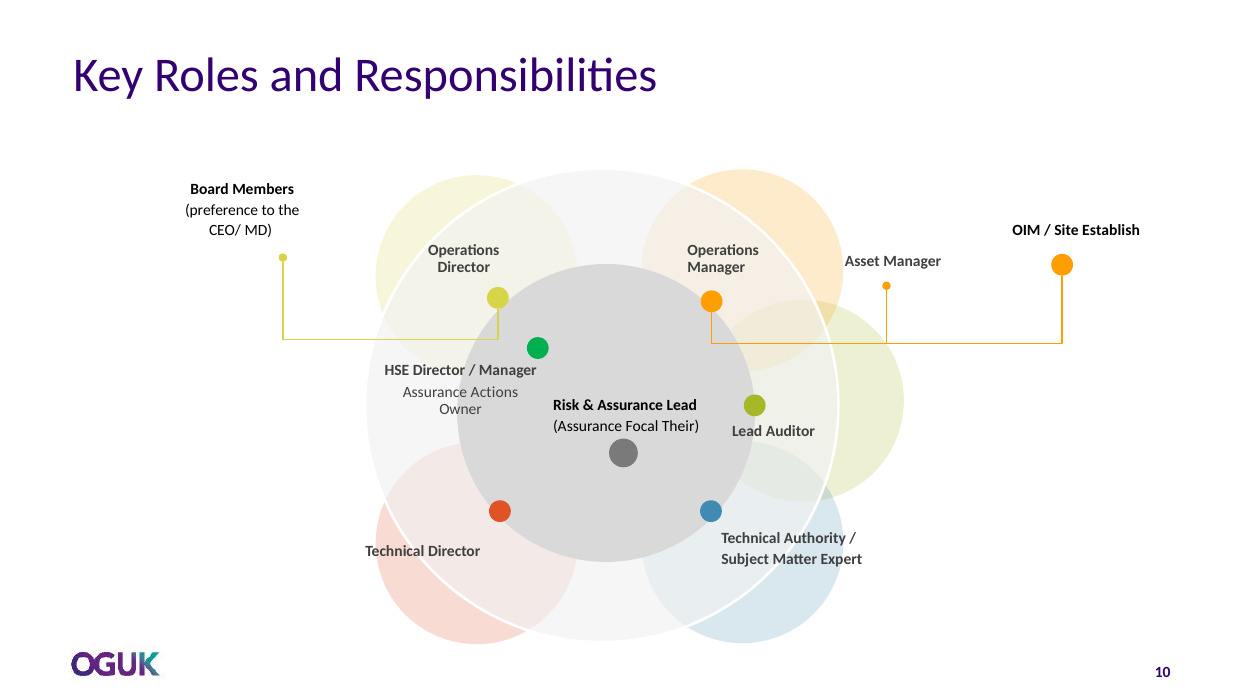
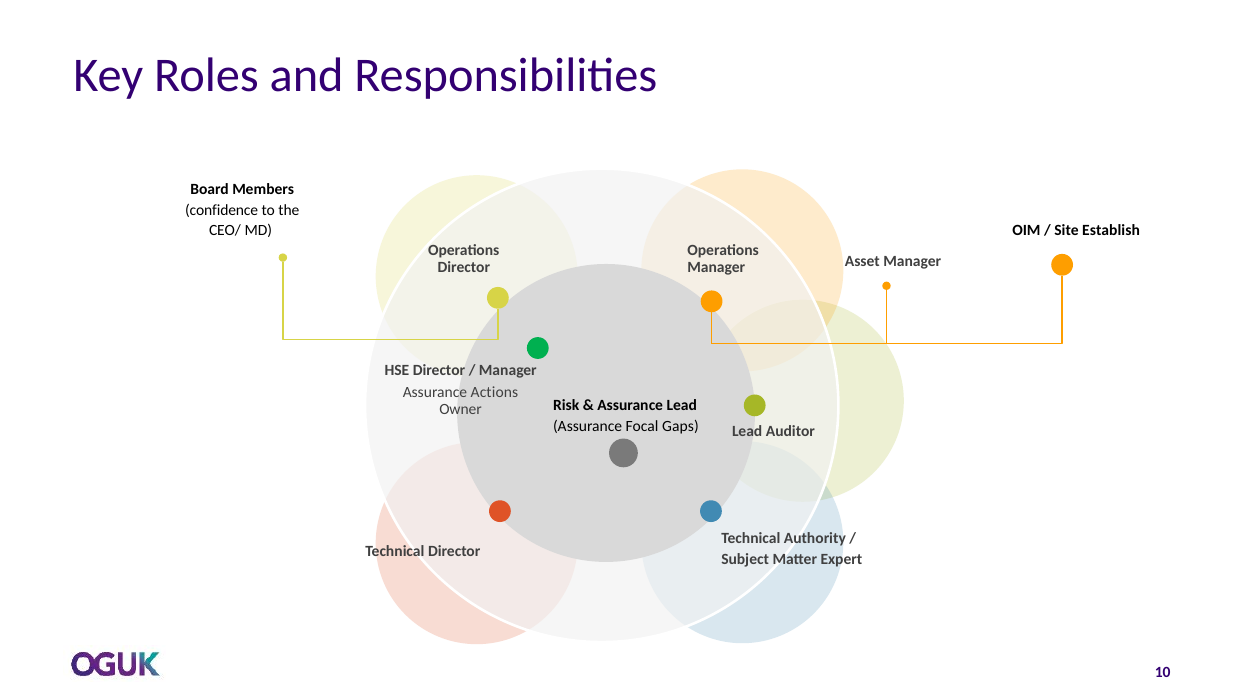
preference: preference -> confidence (222, 210)
Their: Their -> Gaps (681, 426)
